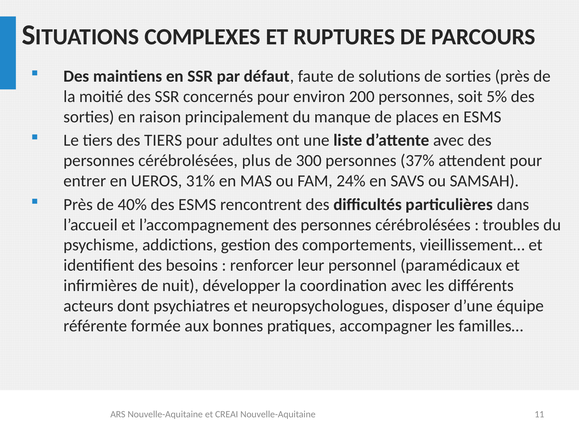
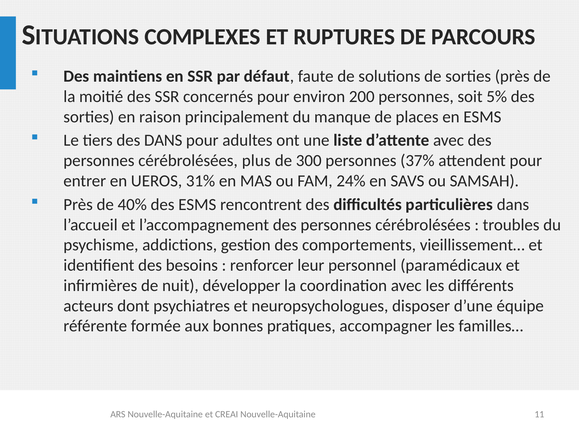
des TIERS: TIERS -> DANS (163, 140)
